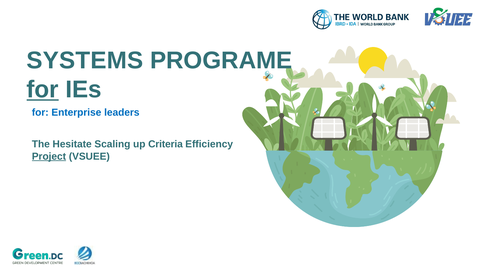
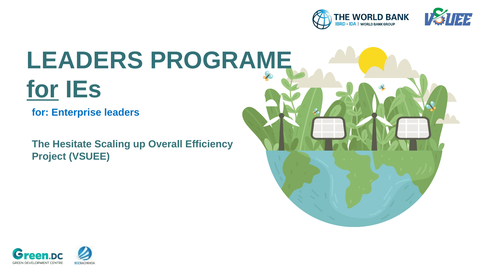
SYSTEMS: SYSTEMS -> LEADERS (85, 60)
Criteria: Criteria -> Overall (165, 144)
Project underline: present -> none (49, 156)
